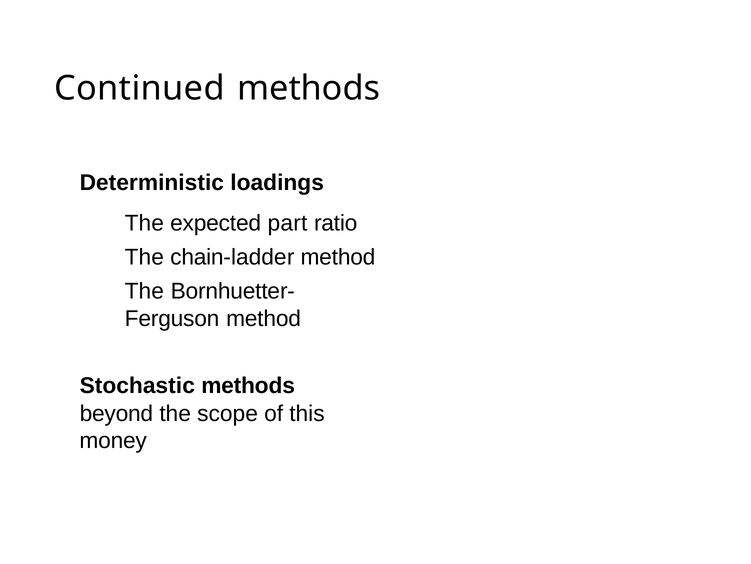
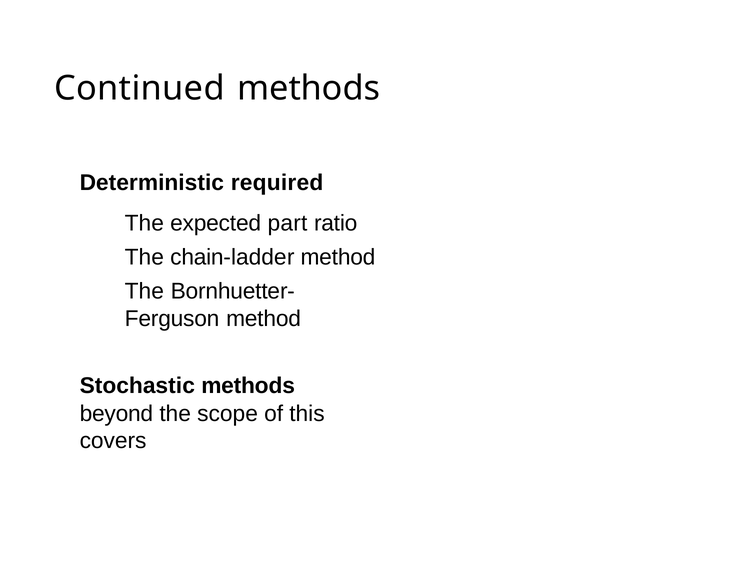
loadings: loadings -> required (277, 183)
money: money -> covers (113, 441)
